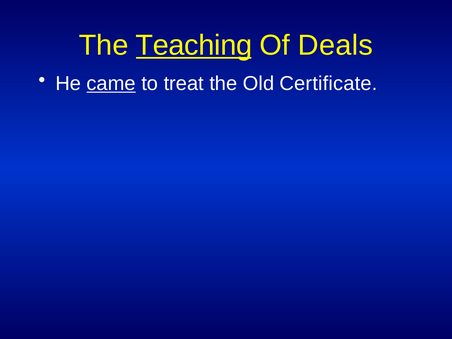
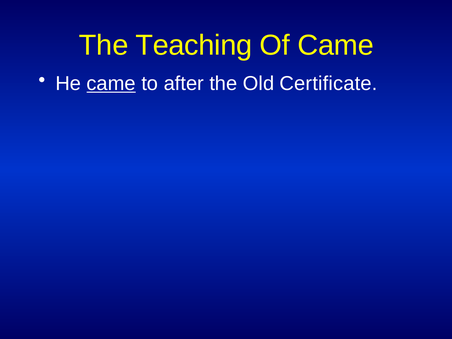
Teaching underline: present -> none (194, 45)
Of Deals: Deals -> Came (336, 45)
treat: treat -> after (184, 84)
